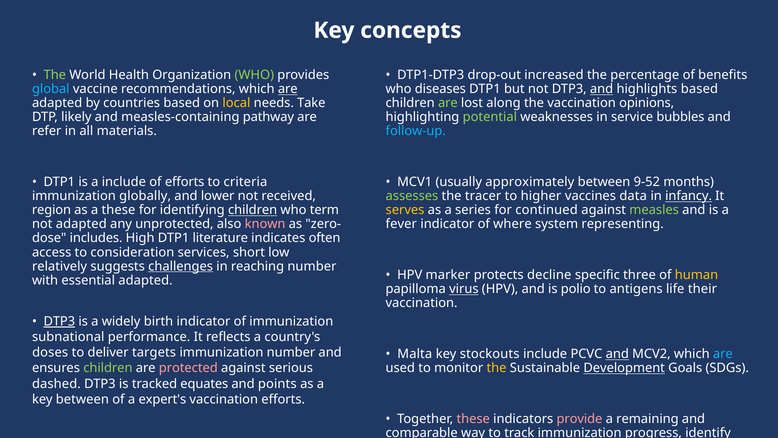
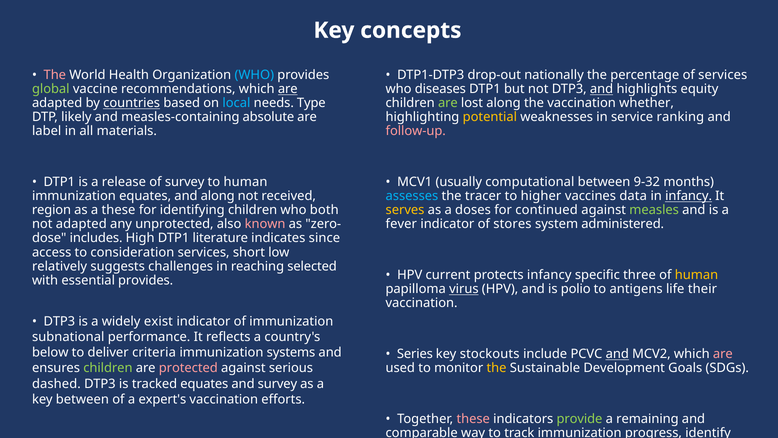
The colour: light green -> pink (55, 75)
WHO colour: light green -> light blue (254, 75)
increased: increased -> nationally (554, 75)
of benefits: benefits -> services (723, 75)
global colour: light blue -> light green (51, 89)
highlights based: based -> equity (700, 89)
countries underline: none -> present (132, 103)
local colour: yellow -> light blue (236, 103)
Take: Take -> Type (311, 103)
opinions: opinions -> whether (647, 103)
pathway: pathway -> absolute (268, 117)
potential colour: light green -> yellow (490, 117)
bubbles: bubbles -> ranking (680, 117)
refer: refer -> label (47, 131)
follow-up colour: light blue -> pink (416, 131)
a include: include -> release (124, 182)
of efforts: efforts -> survey (185, 182)
to criteria: criteria -> human (245, 182)
approximately: approximately -> computational (530, 182)
9-52: 9-52 -> 9-32 (647, 182)
immunization globally: globally -> equates (145, 196)
and lower: lower -> along (218, 196)
assesses colour: light green -> light blue (412, 196)
children underline: present -> none (253, 210)
term: term -> both (324, 210)
series: series -> doses (473, 210)
where: where -> stores (512, 224)
representing: representing -> administered (623, 224)
often: often -> since (324, 238)
challenges underline: present -> none (181, 266)
reaching number: number -> selected (312, 266)
marker: marker -> current (448, 275)
protects decline: decline -> infancy (549, 275)
essential adapted: adapted -> provides (146, 280)
DTP3 underline: present -> none (59, 321)
birth: birth -> exist (158, 321)
doses: doses -> below (50, 352)
deliver targets: targets -> criteria (154, 352)
immunization number: number -> systems (291, 352)
Malta: Malta -> Series (415, 354)
are colour: light blue -> pink (723, 354)
Development underline: present -> none (624, 368)
and points: points -> survey (277, 383)
provide colour: pink -> light green (579, 419)
